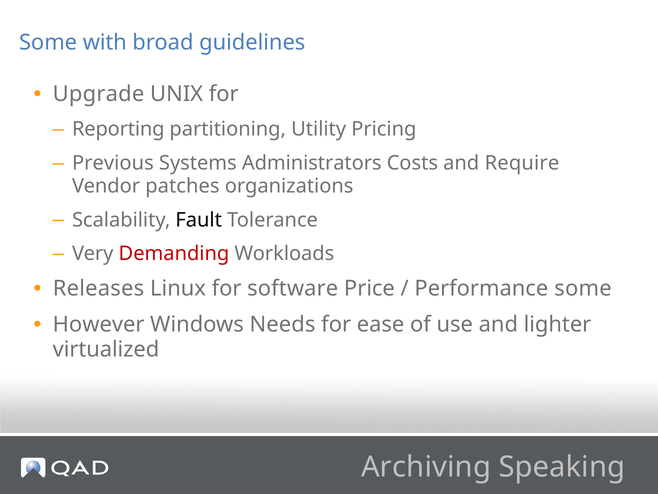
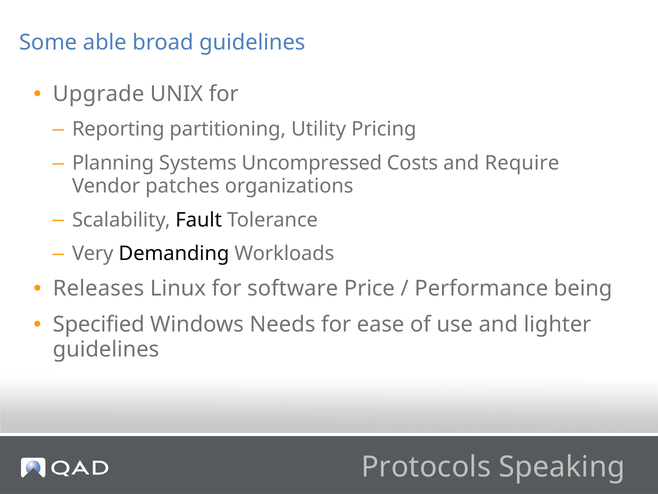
with: with -> able (105, 43)
Previous: Previous -> Planning (113, 163)
Administrators: Administrators -> Uncompressed (312, 163)
Demanding colour: red -> black (174, 254)
Performance some: some -> being (583, 288)
However: However -> Specified (99, 324)
virtualized: virtualized -> guidelines (106, 349)
Archiving: Archiving -> Protocols (426, 467)
